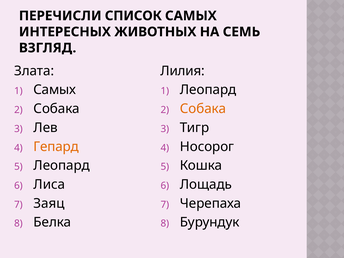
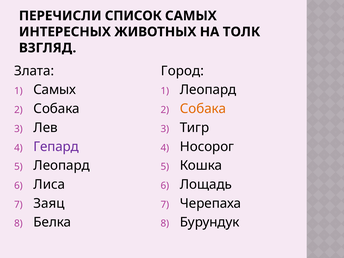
СЕМЬ: СЕМЬ -> ТОЛК (241, 32)
Лилия: Лилия -> Город (182, 71)
Гепард colour: orange -> purple (56, 147)
